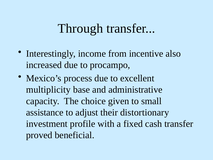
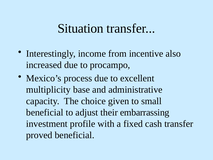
Through: Through -> Situation (80, 28)
assistance: assistance -> beneficial (45, 112)
distortionary: distortionary -> embarrassing (145, 112)
